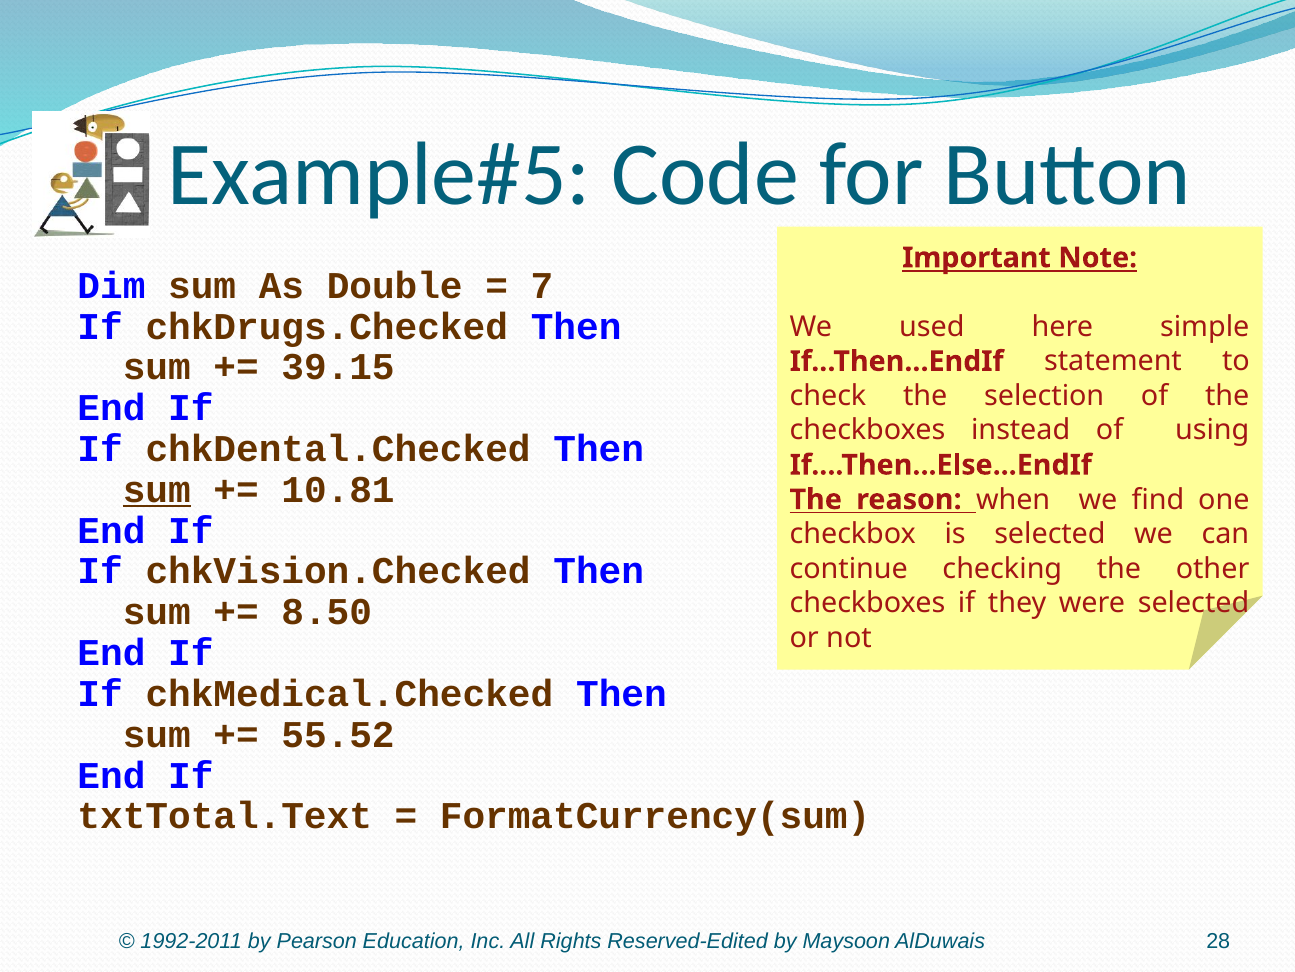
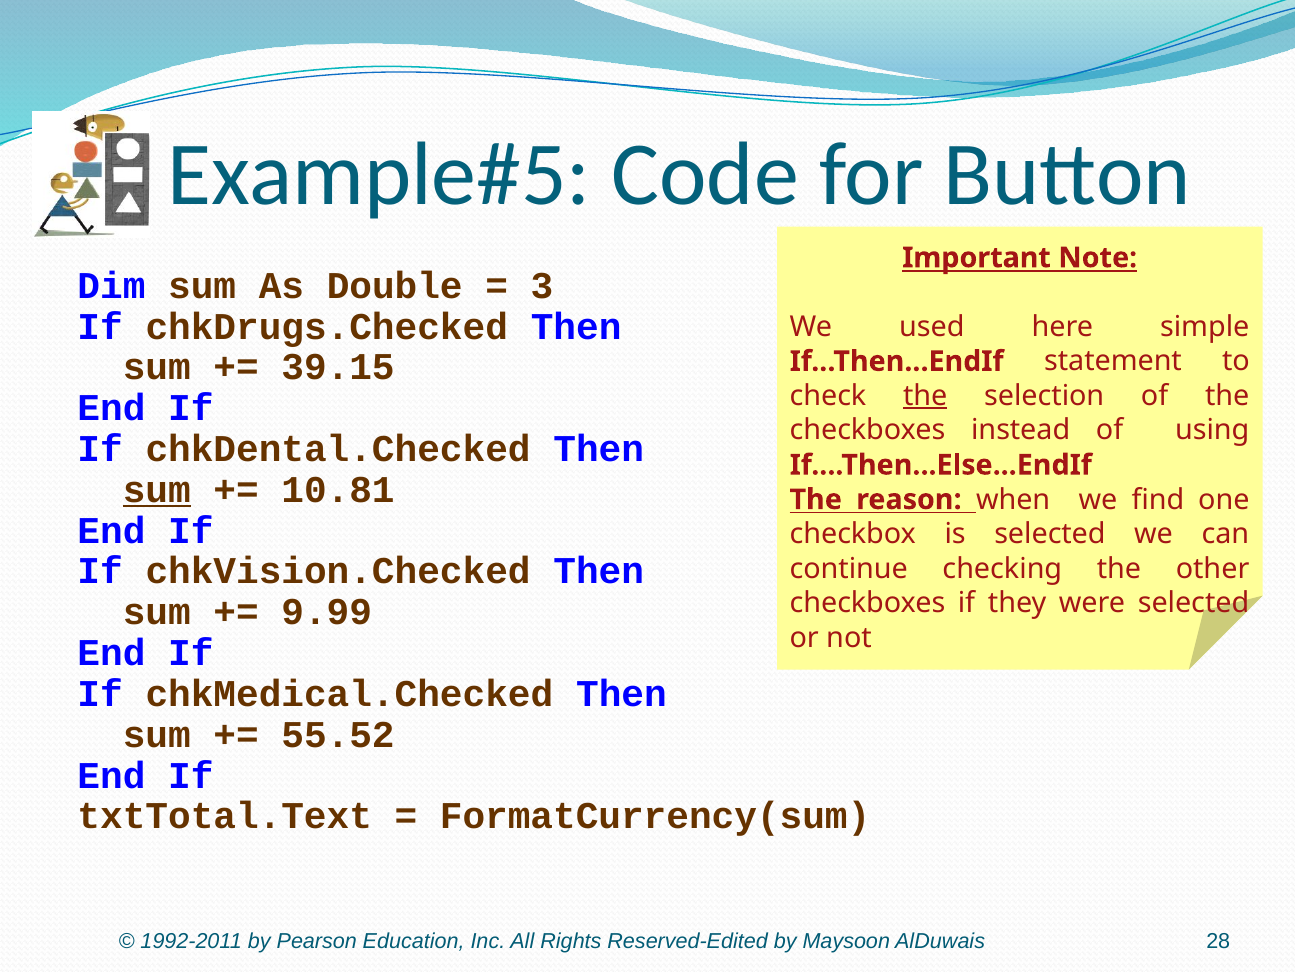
7: 7 -> 3 (542, 286)
the underline: none -> present (925, 396)
8.50: 8.50 -> 9.99 (327, 612)
